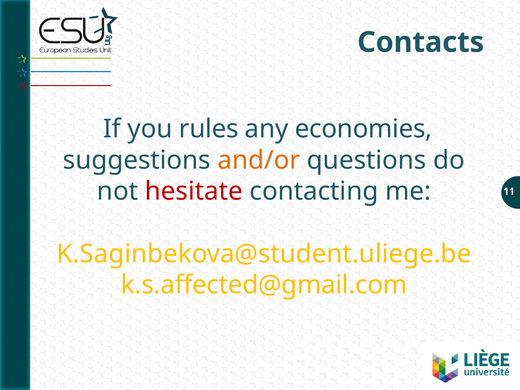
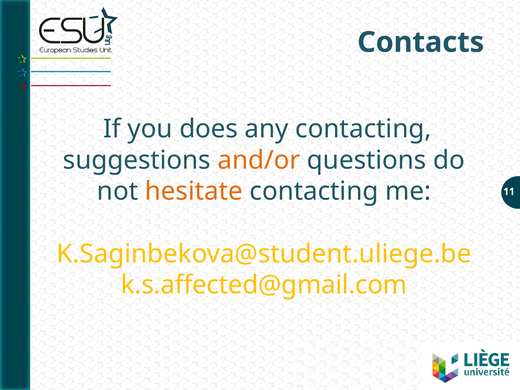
rules: rules -> does (209, 129)
any economies: economies -> contacting (363, 129)
hesitate colour: red -> orange (194, 191)
